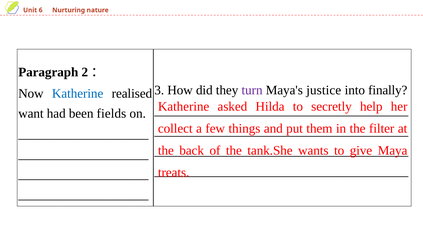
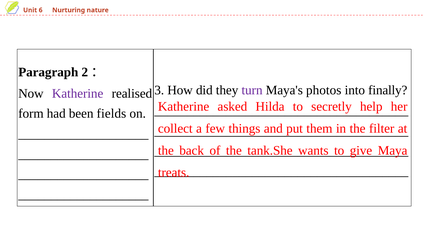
justice: justice -> photos (324, 90)
Katherine colour: blue -> purple (78, 93)
want: want -> form (31, 114)
